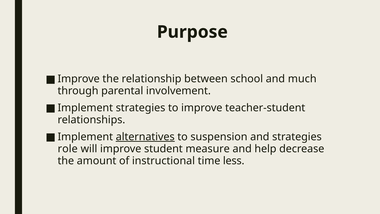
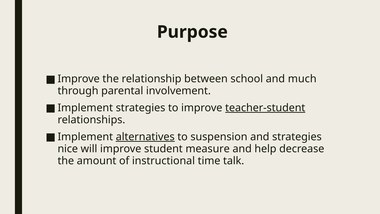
teacher-student underline: none -> present (265, 108)
role: role -> nice (68, 149)
less: less -> talk (234, 161)
